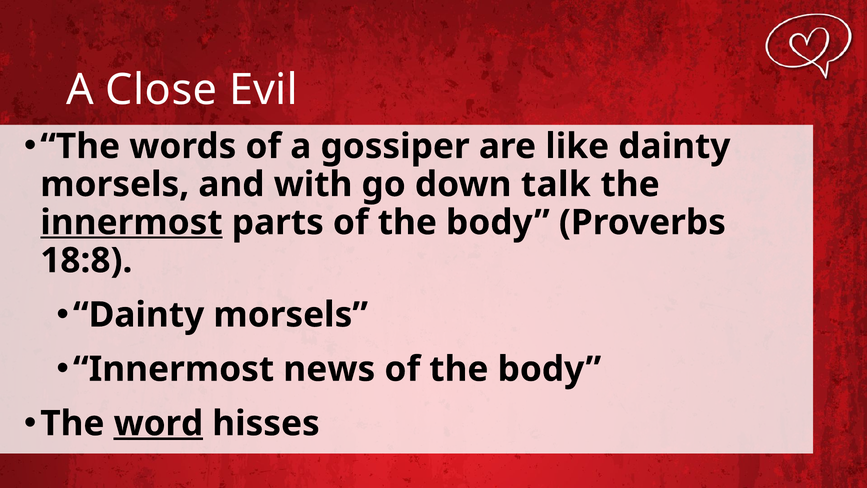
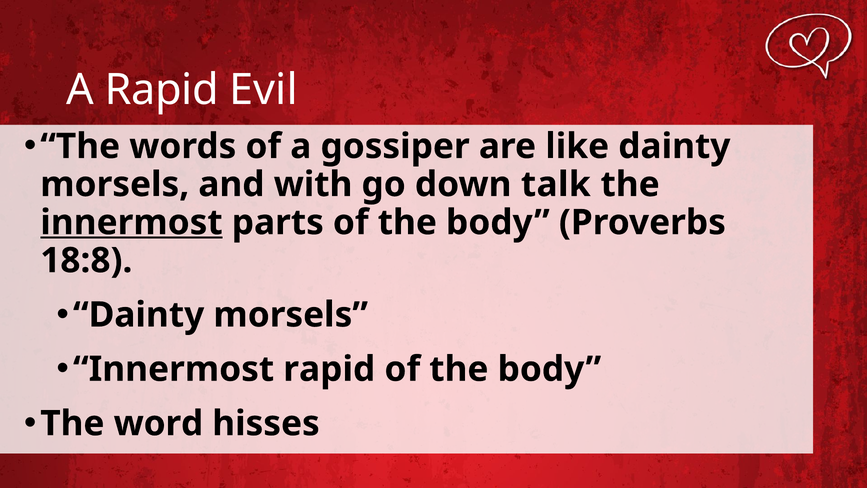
A Close: Close -> Rapid (162, 90)
Innermost news: news -> rapid (329, 369)
word underline: present -> none (158, 423)
